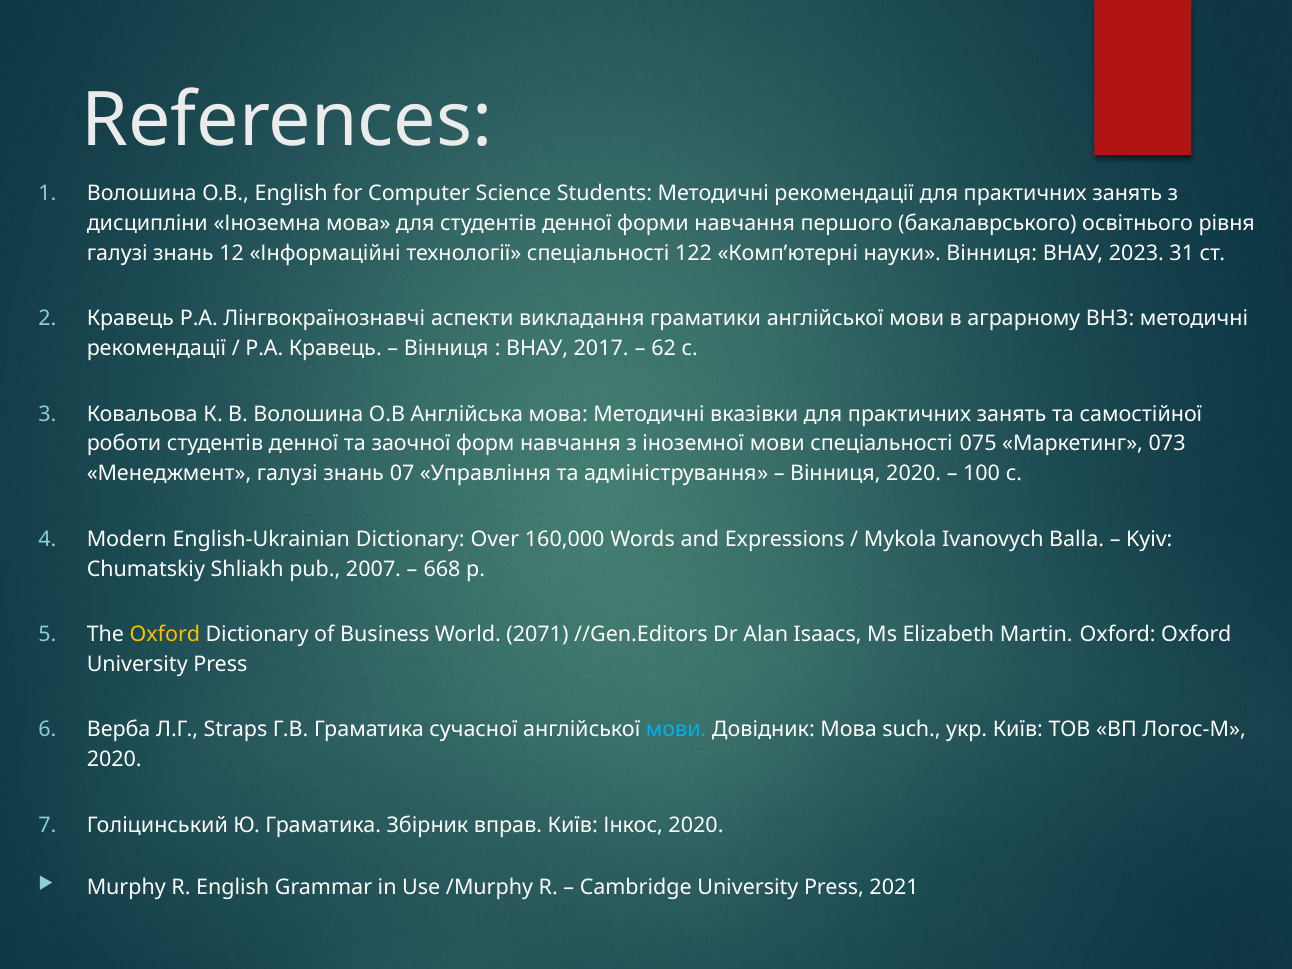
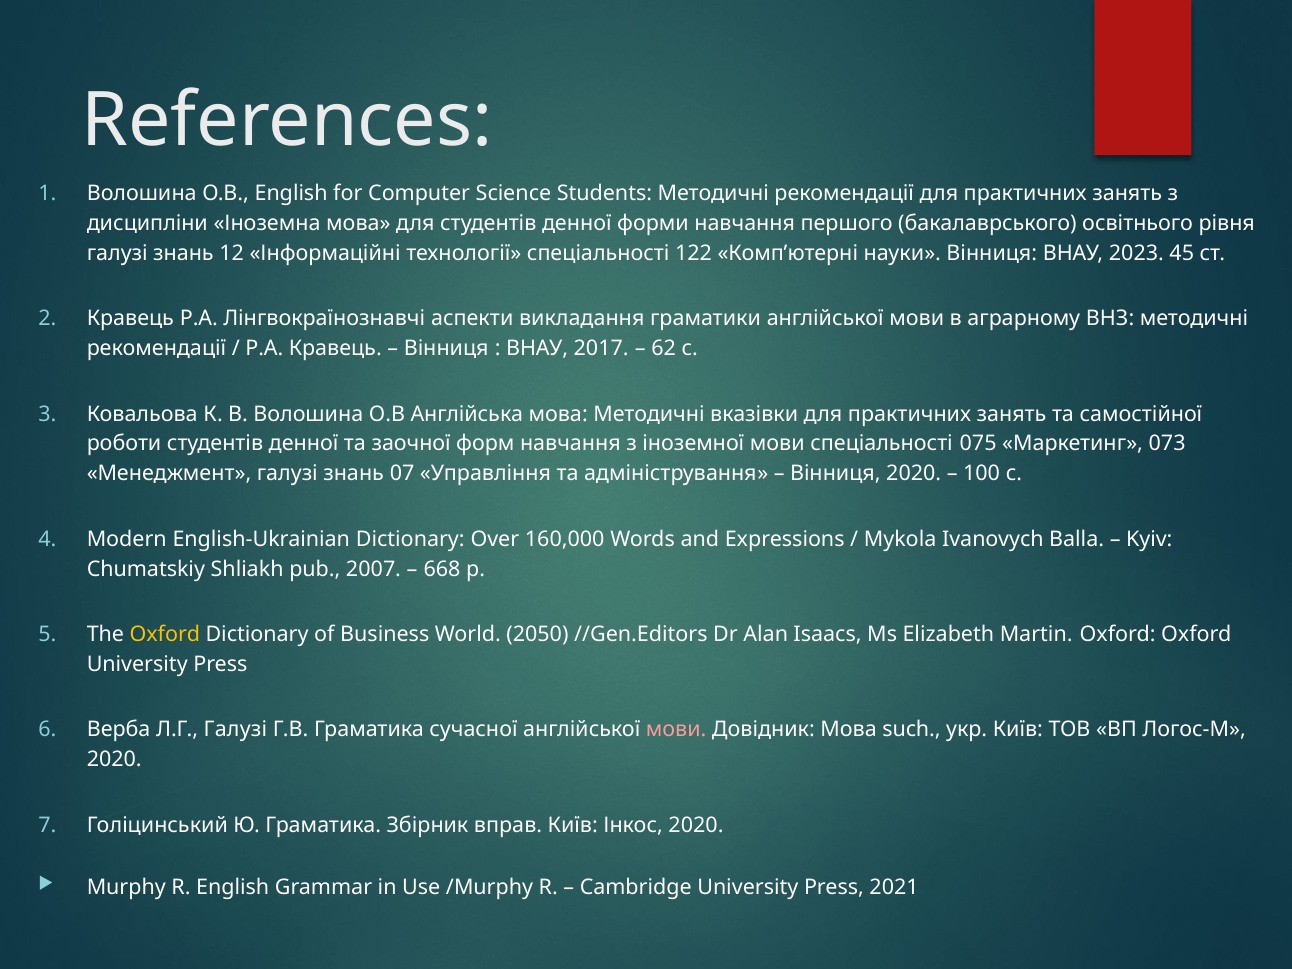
31: 31 -> 45 (1182, 253)
2071: 2071 -> 2050 (537, 635)
Л.Г Straps: Straps -> Галузі (235, 730)
мови colour: light blue -> pink (676, 730)
